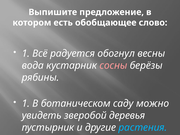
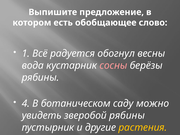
1: 1 -> 4 (26, 103)
зверобой деревья: деревья -> рябины (127, 115)
растения colour: light blue -> yellow (143, 127)
